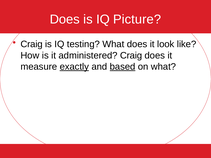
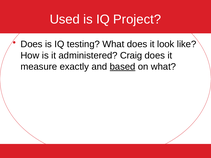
Does: Does -> Used (65, 19)
Picture: Picture -> Project (137, 19)
Craig: Craig -> Does (32, 44)
exactly underline: present -> none (74, 67)
